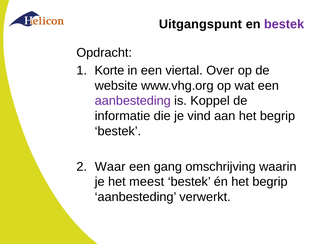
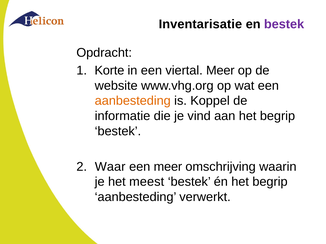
Uitgangspunt: Uitgangspunt -> Inventarisatie (200, 24)
viertal Over: Over -> Meer (220, 71)
aanbesteding colour: purple -> orange (133, 101)
een gang: gang -> meer (168, 167)
